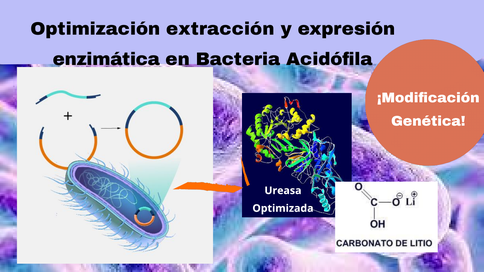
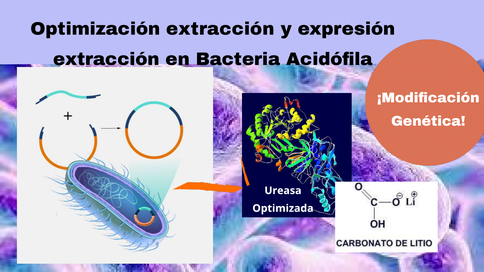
enzimática: enzimática -> extracción (106, 59)
